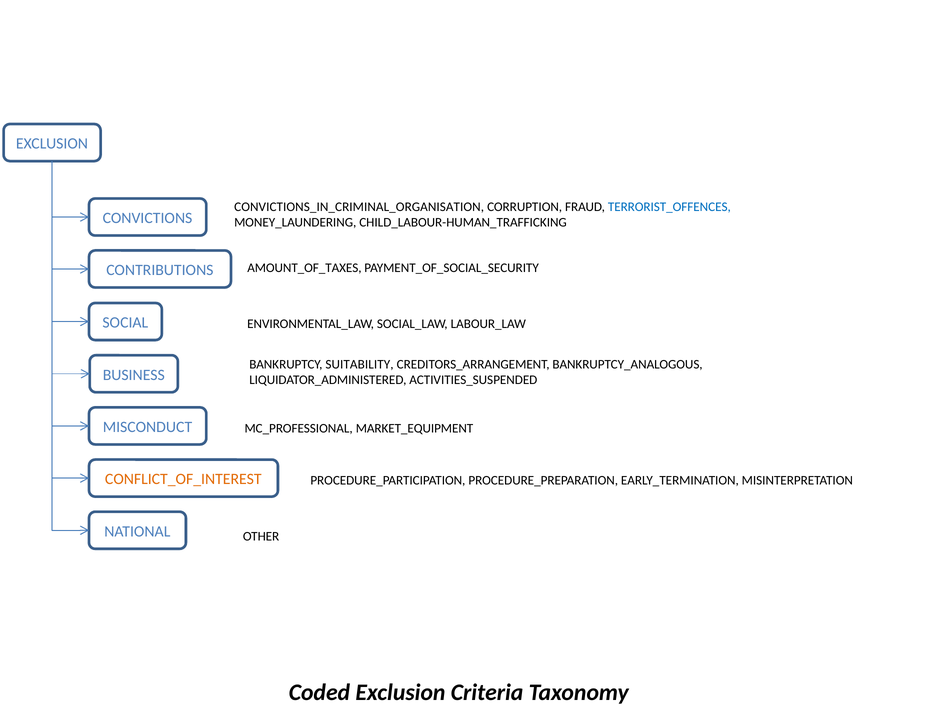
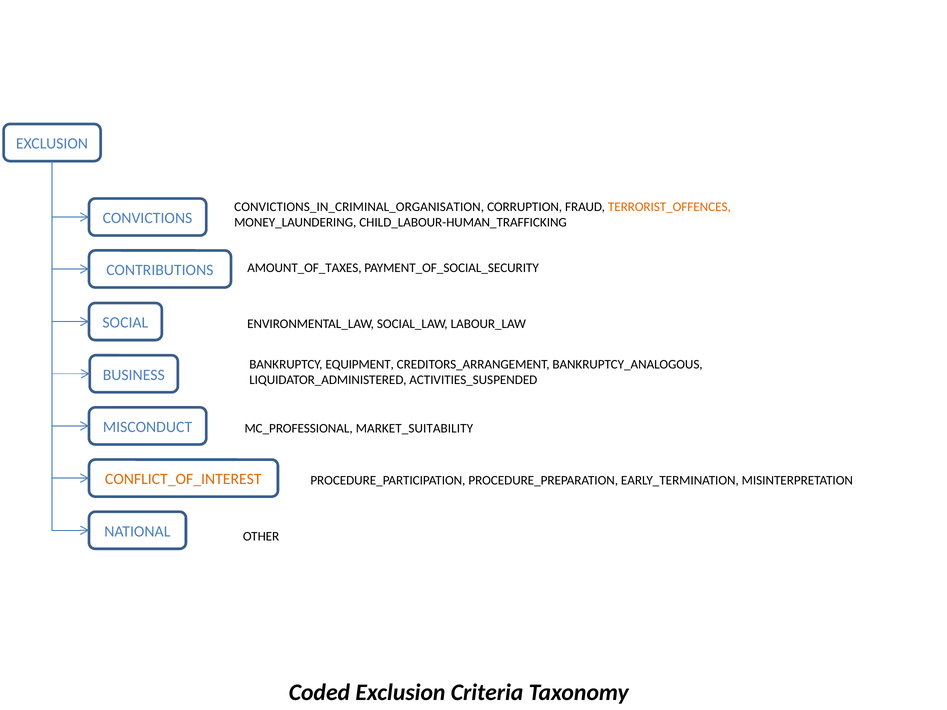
TERRORIST_OFFENCES colour: blue -> orange (669, 207)
SUITABILITY: SUITABILITY -> EQUIPMENT (360, 364)
MARKET_EQUIPMENT: MARKET_EQUIPMENT -> MARKET_SUITABILITY (414, 429)
